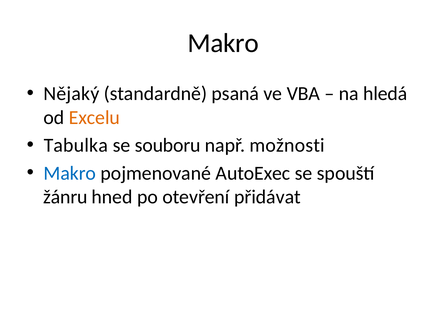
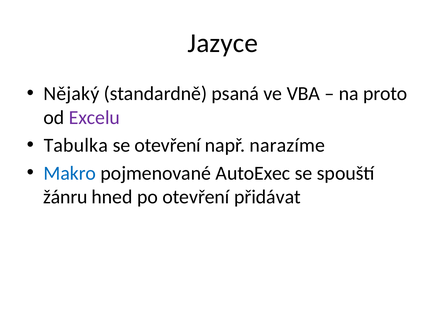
Makro: Makro -> Jazyce (223, 43)
hledá: hledá -> proto (385, 94)
Excelu colour: orange -> purple (94, 117)
se souboru: souboru -> otevření (168, 145)
možnosti: možnosti -> narazíme (287, 145)
